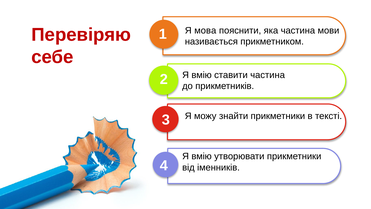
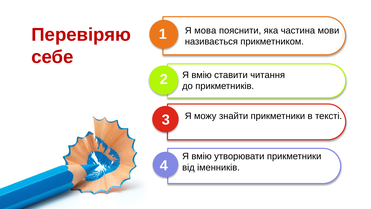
ставити частина: частина -> читання (268, 75)
